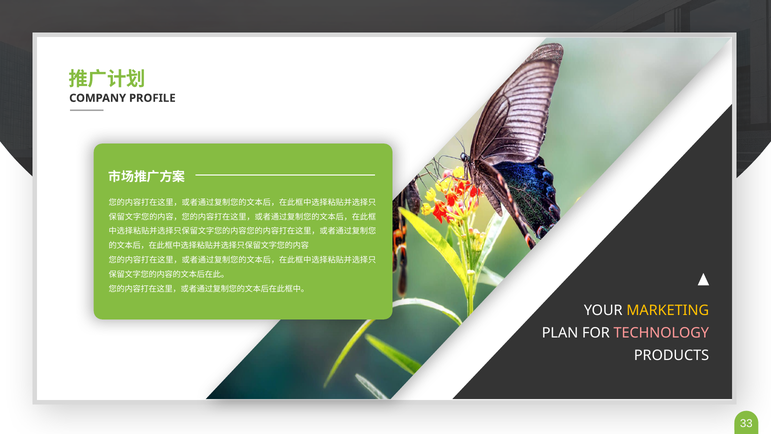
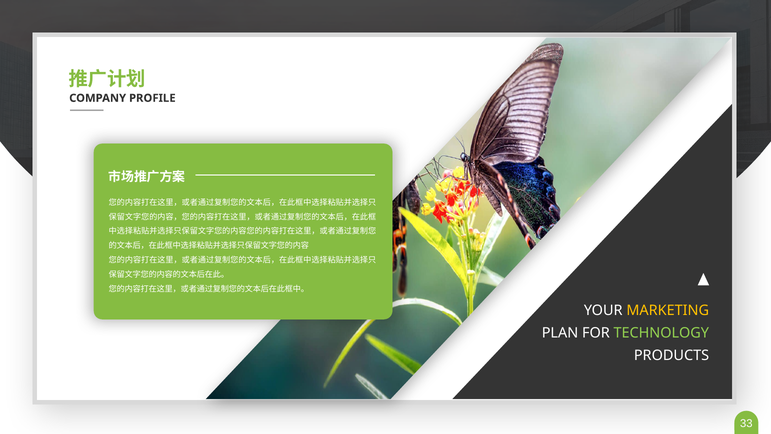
TECHNOLOGY colour: pink -> light green (661, 333)
